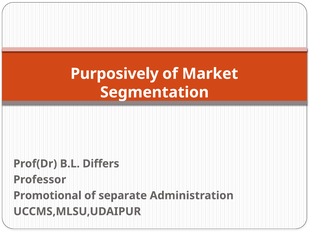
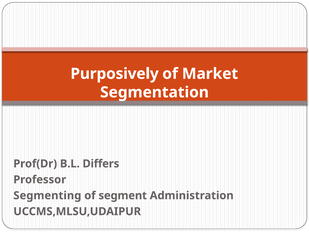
Promotional: Promotional -> Segmenting (47, 195)
separate: separate -> segment (123, 195)
